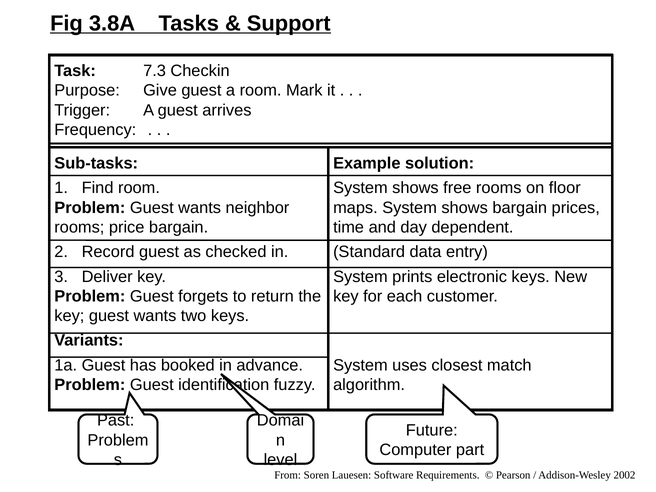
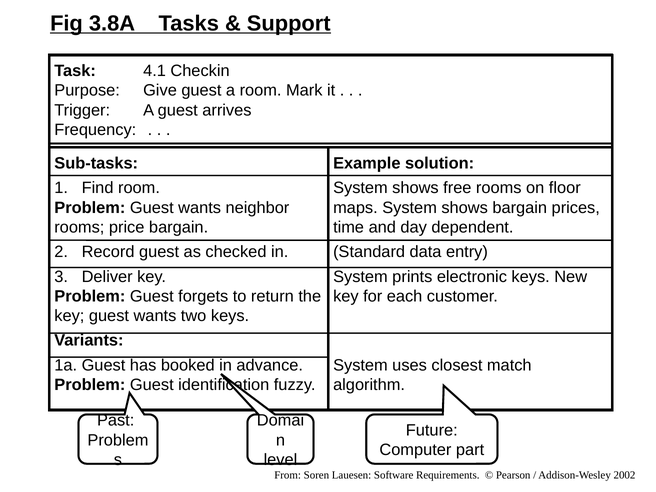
7.3: 7.3 -> 4.1 (155, 71)
